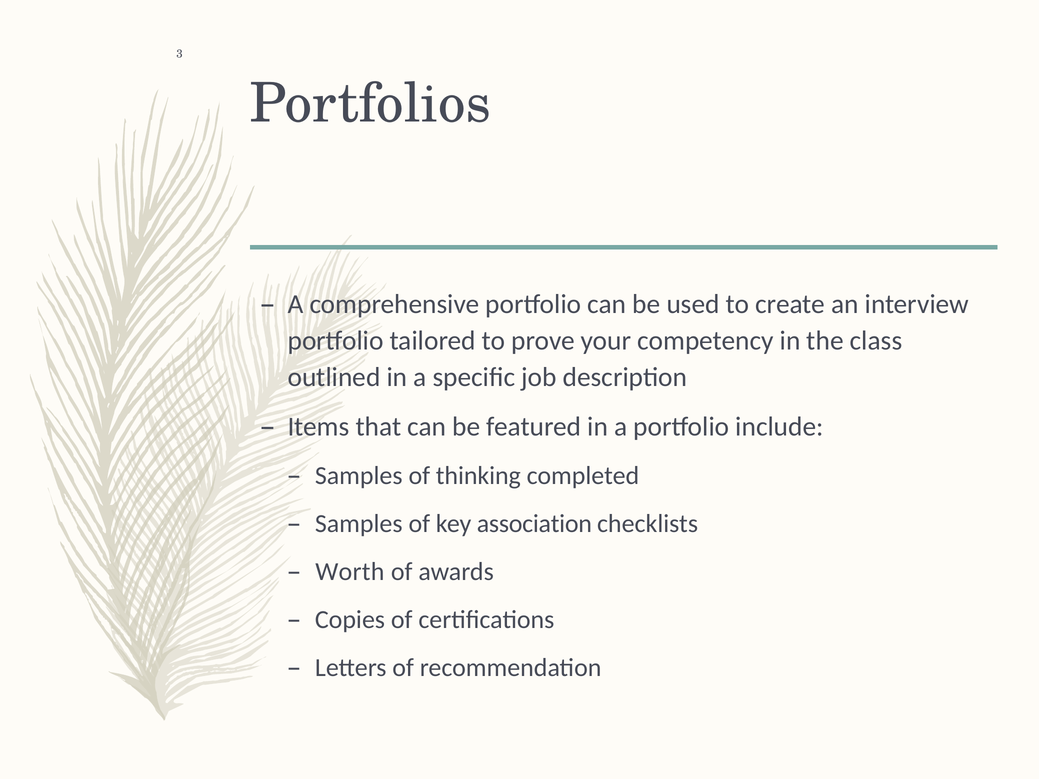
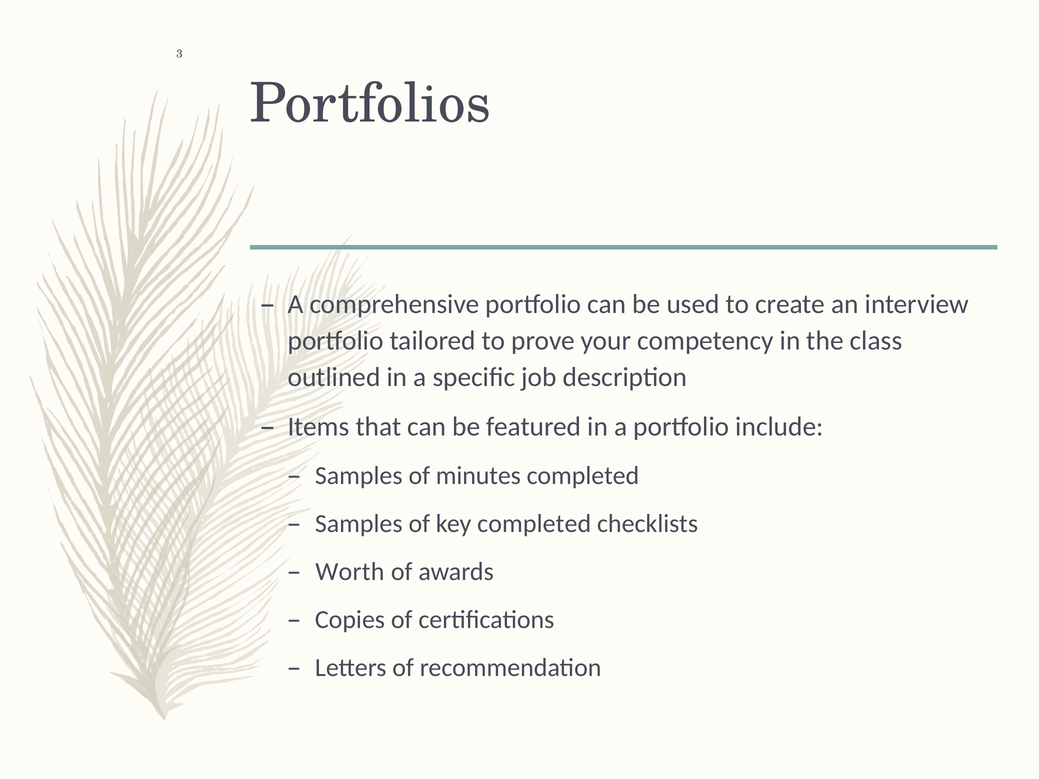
thinking: thinking -> minutes (478, 476)
key association: association -> completed (534, 524)
